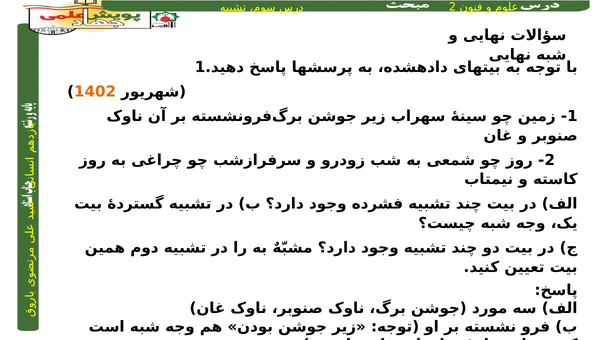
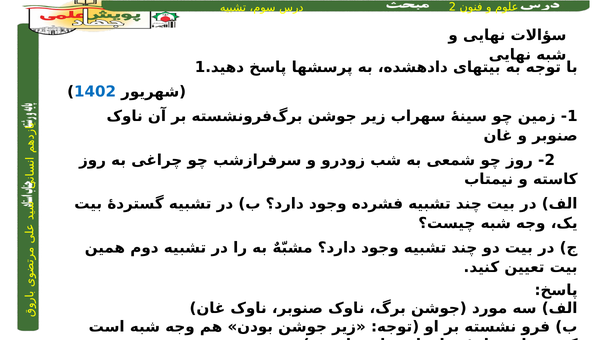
1402 colour: orange -> blue (95, 92)
